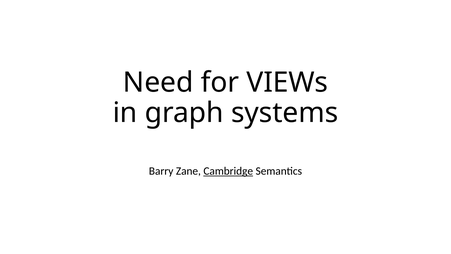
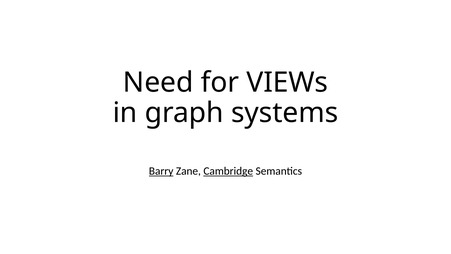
Barry underline: none -> present (161, 171)
